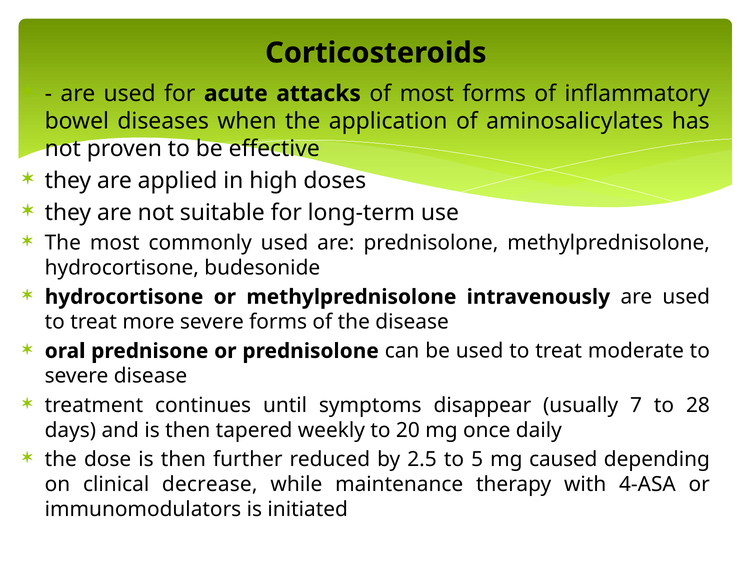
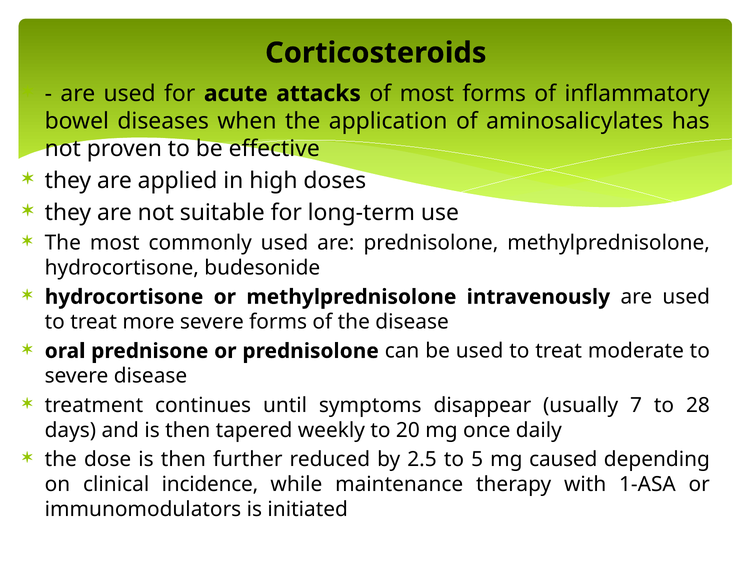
decrease: decrease -> incidence (210, 485)
4-ASA: 4-ASA -> 1-ASA (647, 485)
